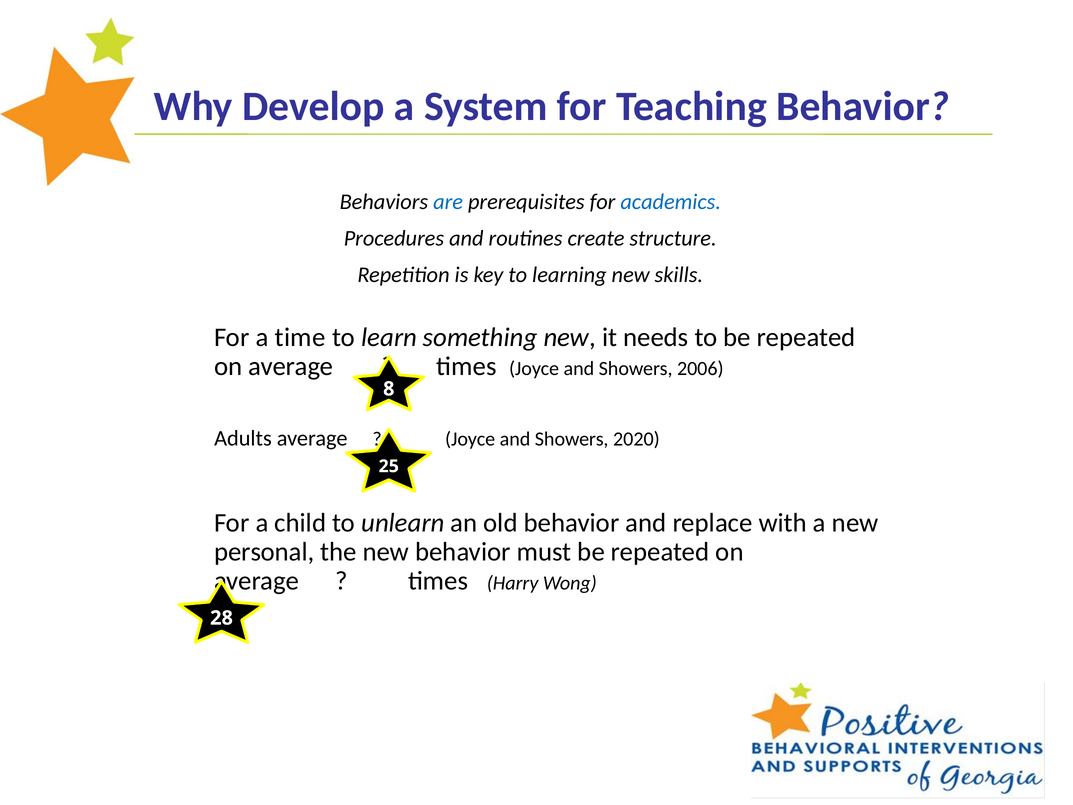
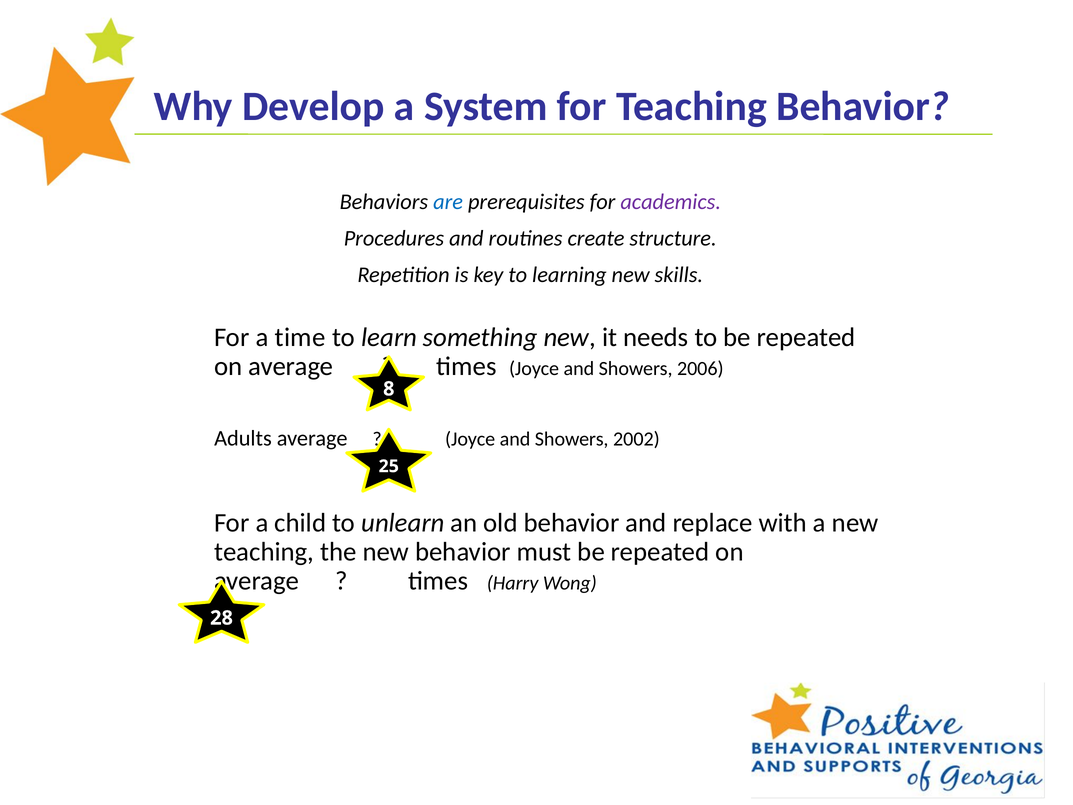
academics colour: blue -> purple (671, 202)
2020: 2020 -> 2002 (636, 439)
personal: personal -> teaching (264, 552)
